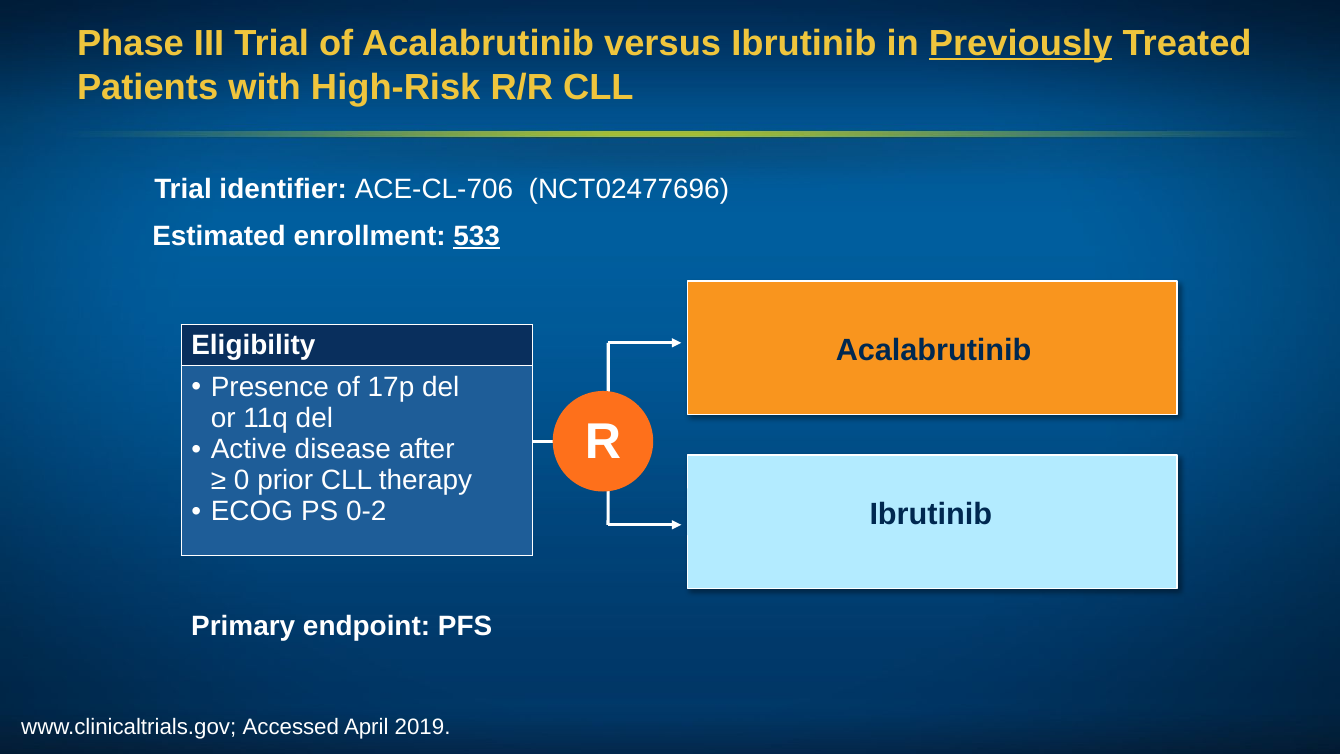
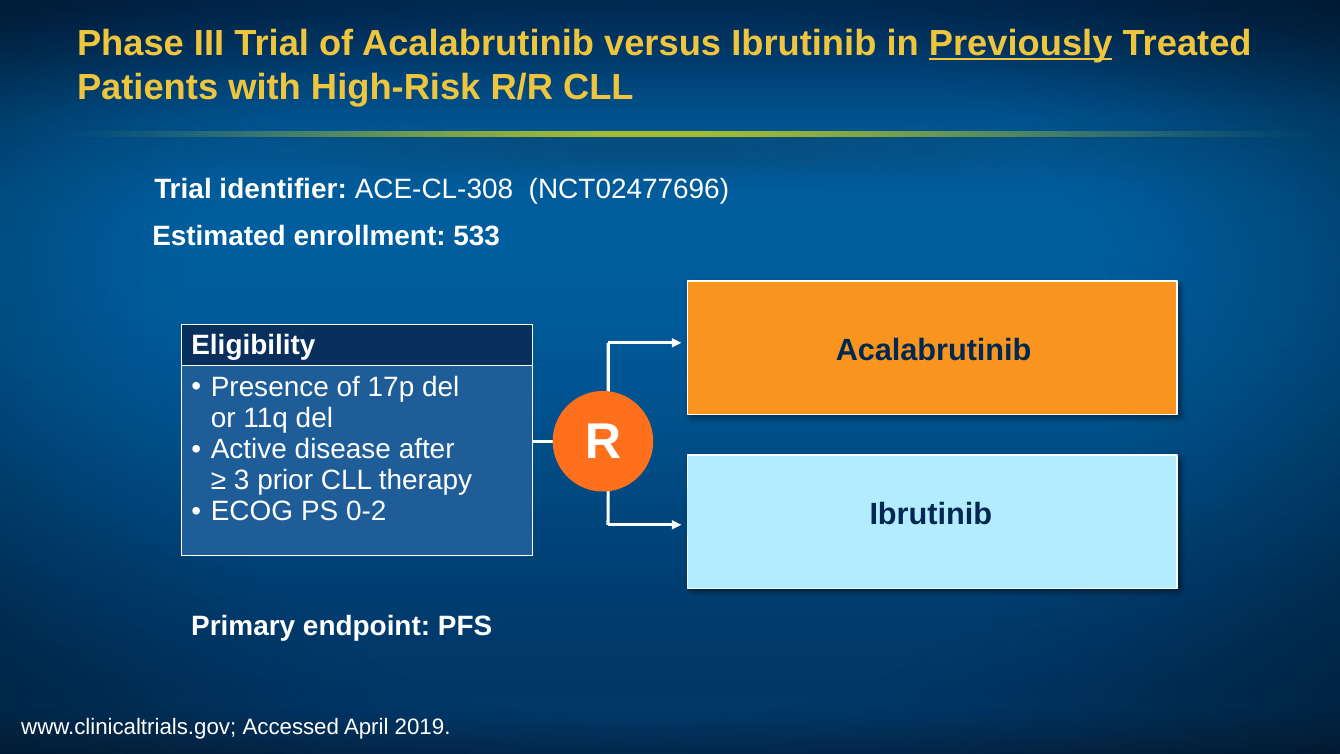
ACE-CL-706: ACE-CL-706 -> ACE-CL-308 (434, 189)
533 underline: present -> none (477, 236)
0: 0 -> 3 (242, 480)
